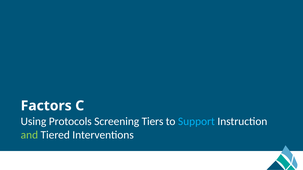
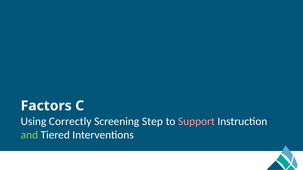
Protocols: Protocols -> Correctly (70, 122)
Tiers: Tiers -> Step (152, 122)
Support colour: light blue -> pink (196, 122)
